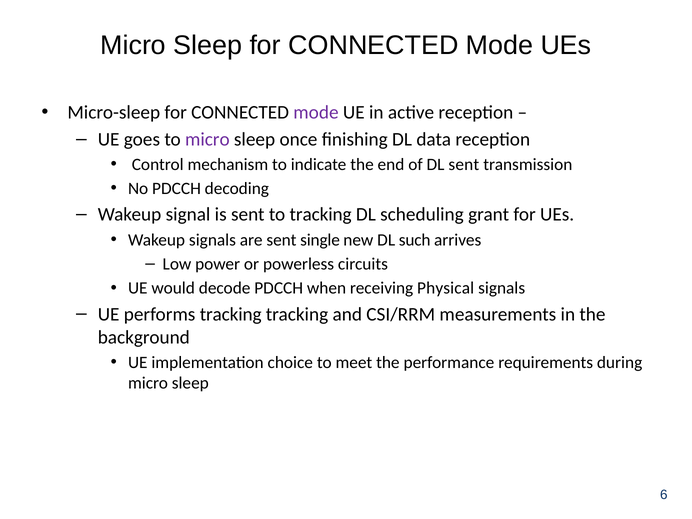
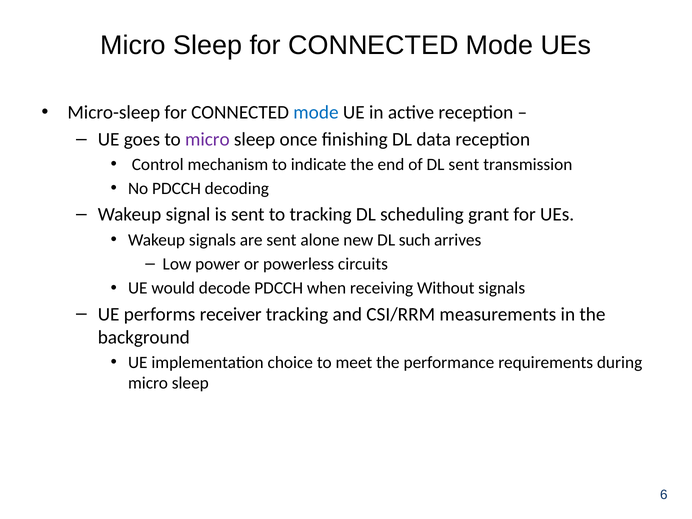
mode colour: purple -> blue (316, 112)
single: single -> alone (320, 240)
Physical: Physical -> Without (446, 288)
performs tracking: tracking -> receiver (231, 314)
